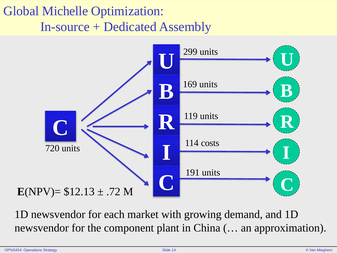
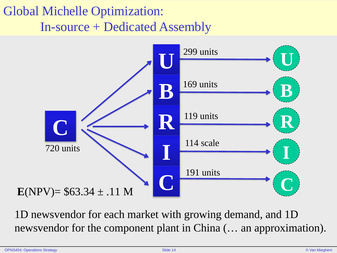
costs: costs -> scale (210, 143)
$12.13: $12.13 -> $63.34 (79, 191)
.72: .72 -> .11 (113, 191)
